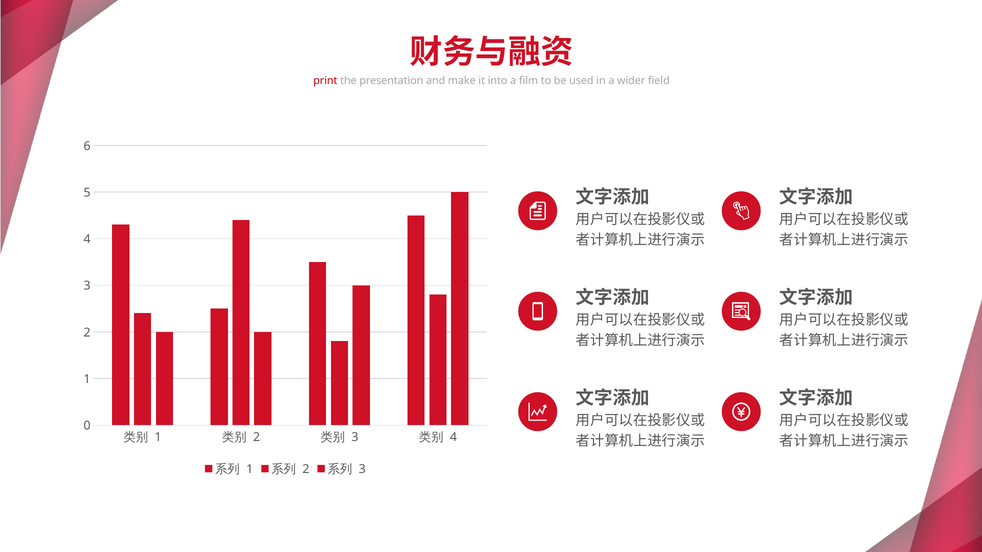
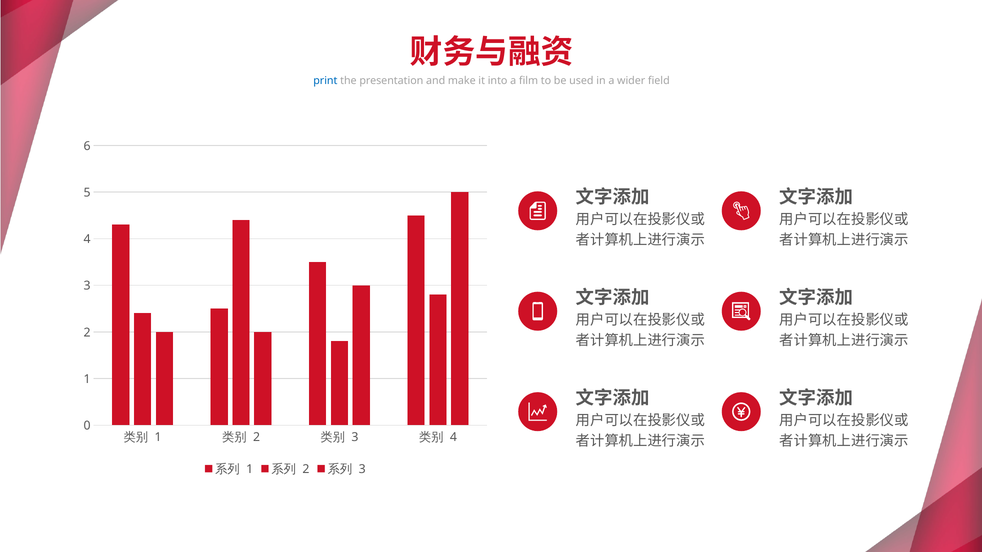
print colour: red -> blue (325, 81)
